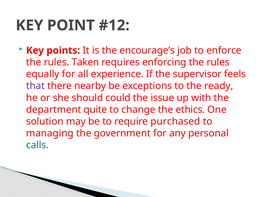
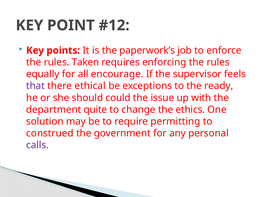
encourage’s: encourage’s -> paperwork’s (147, 50)
experience: experience -> encourage (117, 74)
nearby: nearby -> ethical (90, 86)
purchased: purchased -> permitting (175, 121)
managing: managing -> construed (50, 133)
calls colour: blue -> purple (37, 145)
